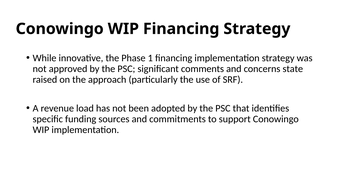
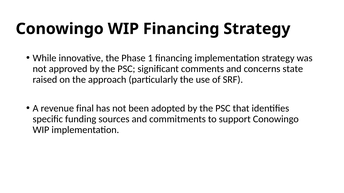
load: load -> final (85, 109)
